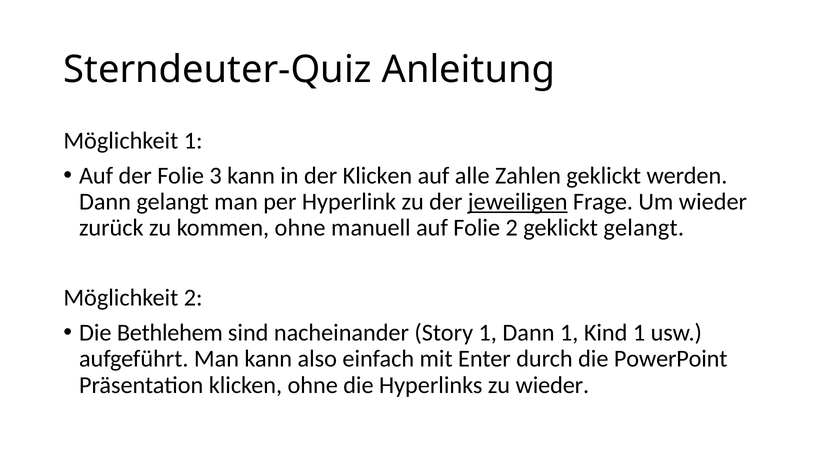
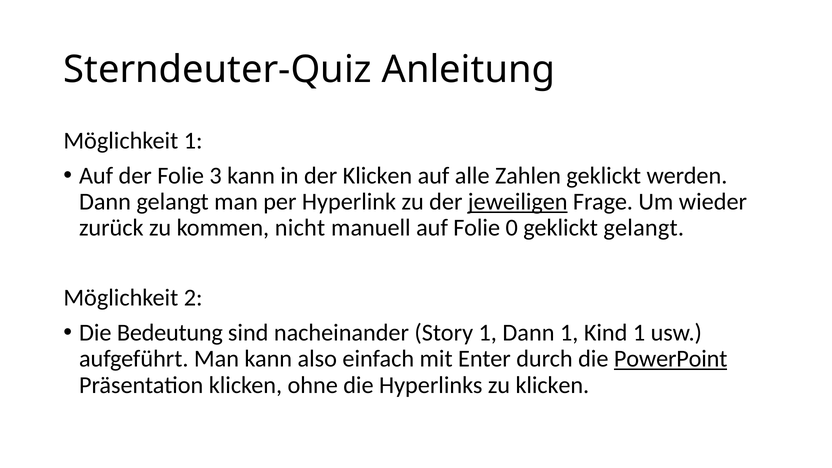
kommen ohne: ohne -> nicht (300, 228)
Folie 2: 2 -> 0 (512, 228)
Bethlehem: Bethlehem -> Bedeutung (170, 333)
PowerPoint underline: none -> present (671, 359)
zu wieder: wieder -> klicken (552, 385)
